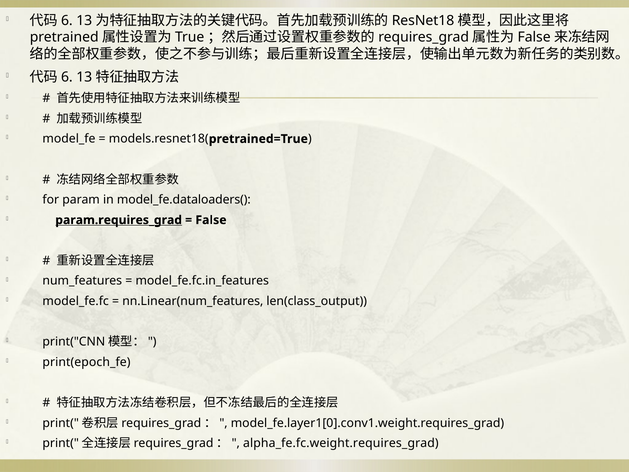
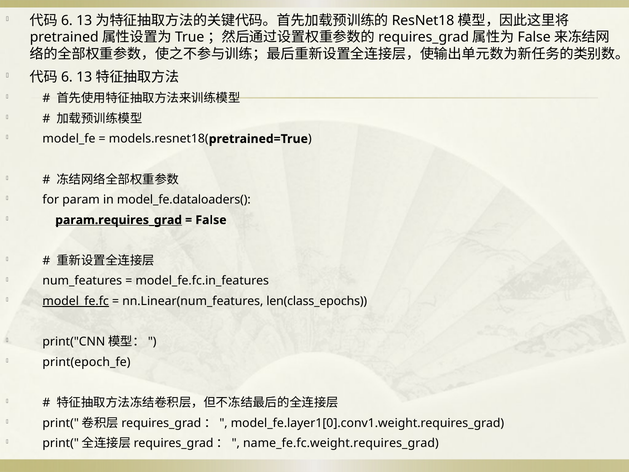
model_fe.fc underline: none -> present (76, 301)
len(class_output: len(class_output -> len(class_epochs (317, 301)
alpha_fe.fc.weight.requires_grad: alpha_fe.fc.weight.requires_grad -> name_fe.fc.weight.requires_grad (341, 443)
